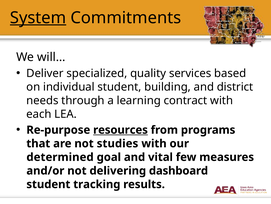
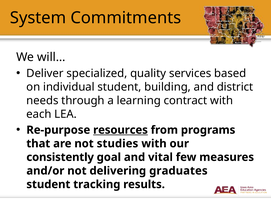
System underline: present -> none (38, 18)
determined: determined -> consistently (60, 157)
dashboard: dashboard -> graduates (178, 170)
